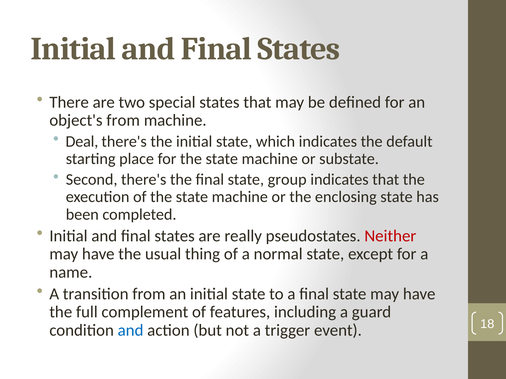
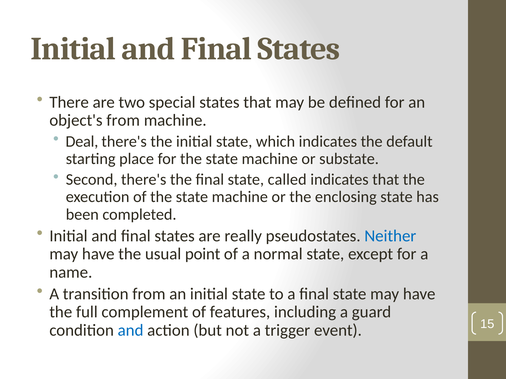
group: group -> called (287, 180)
Neither colour: red -> blue (390, 236)
thing: thing -> point (203, 254)
18: 18 -> 15 (487, 324)
